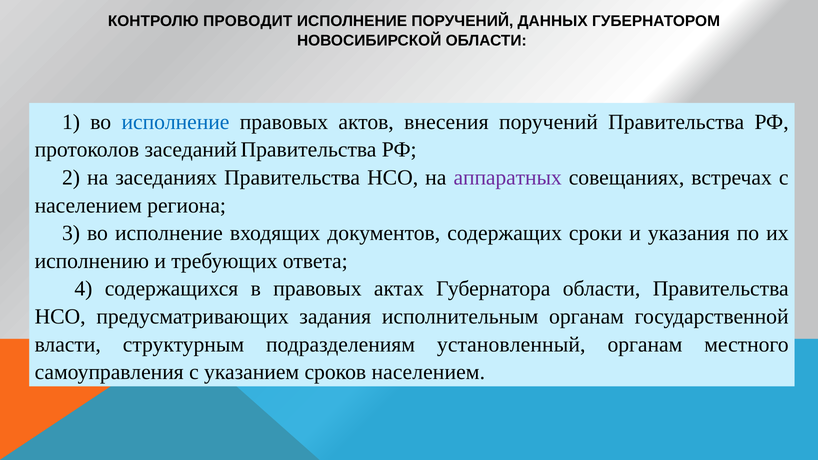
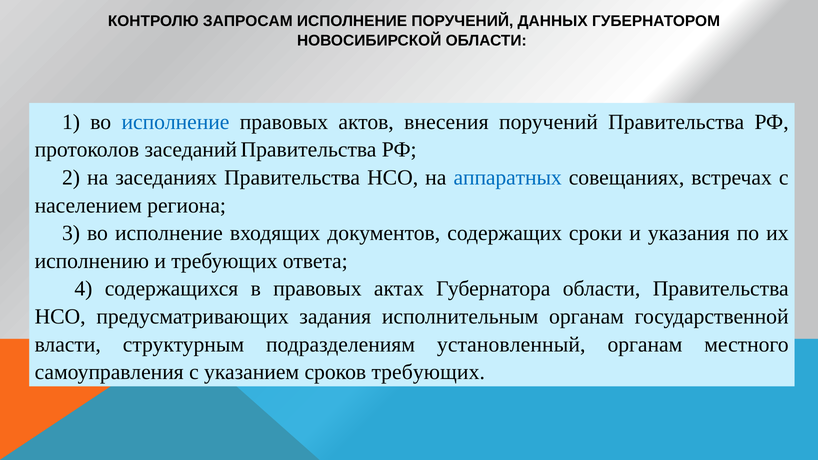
ПРОВОДИТ: ПРОВОДИТ -> ЗАПРОСАМ (248, 21)
аппаратных colour: purple -> blue (508, 178)
сроков населением: населением -> требующих (428, 372)
